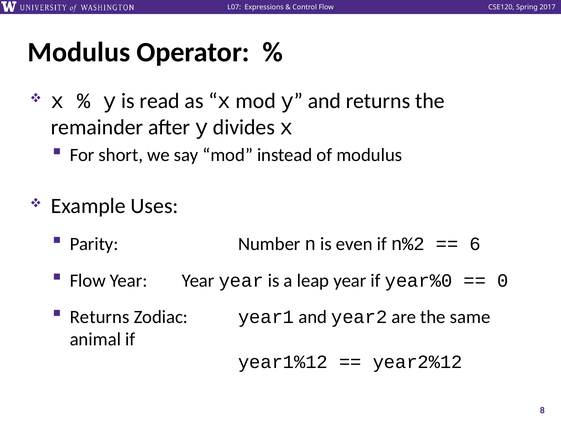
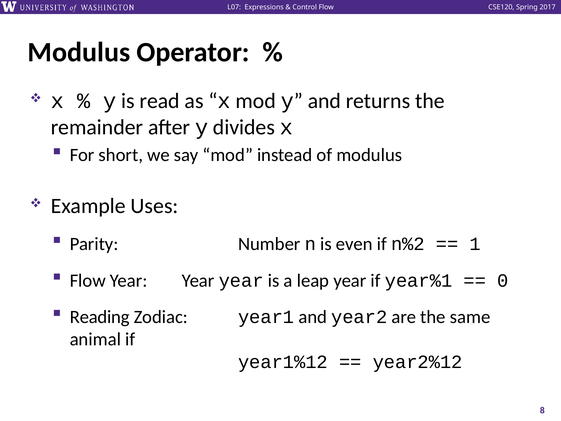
6: 6 -> 1 (475, 244)
year%0: year%0 -> year%1 (419, 280)
Returns: Returns -> Reading (100, 317)
